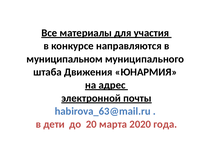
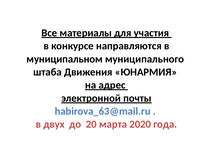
дети: дети -> двух (54, 124)
